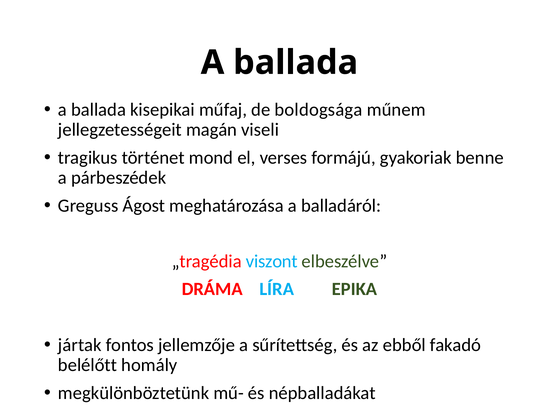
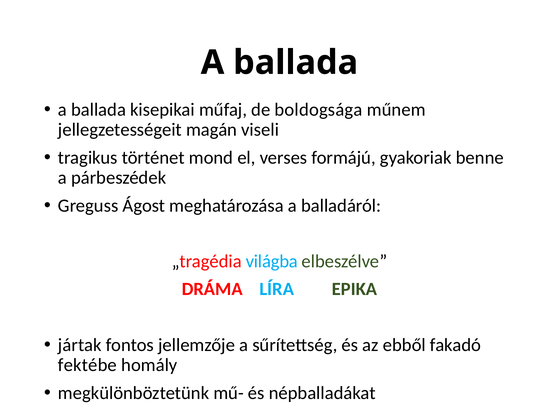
viszont: viszont -> világba (272, 261)
belélőtt: belélőtt -> fektébe (87, 365)
